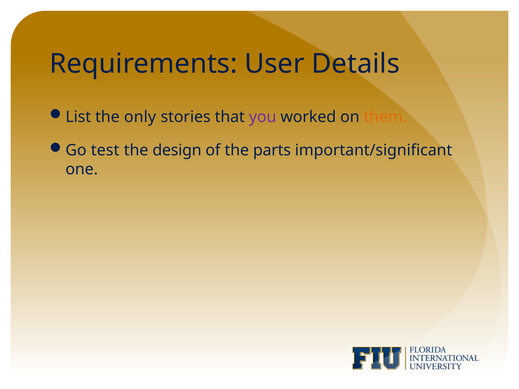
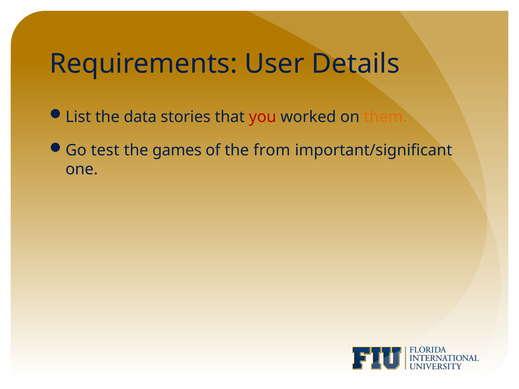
only: only -> data (140, 117)
you colour: purple -> red (263, 117)
design: design -> games (177, 150)
parts: parts -> from (272, 150)
